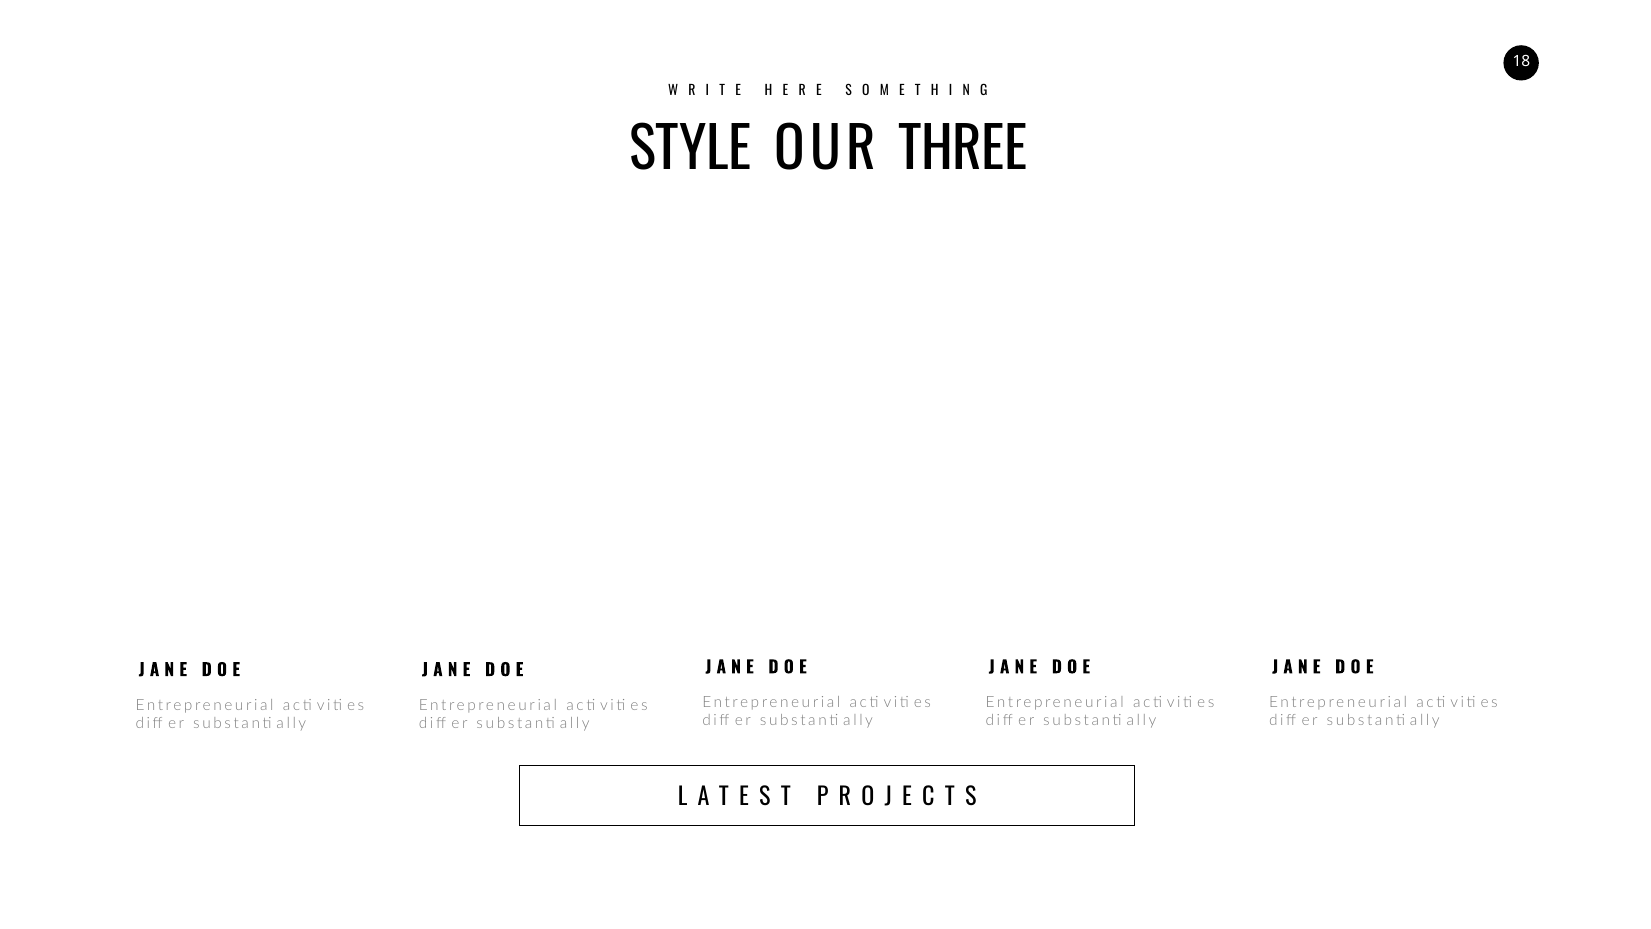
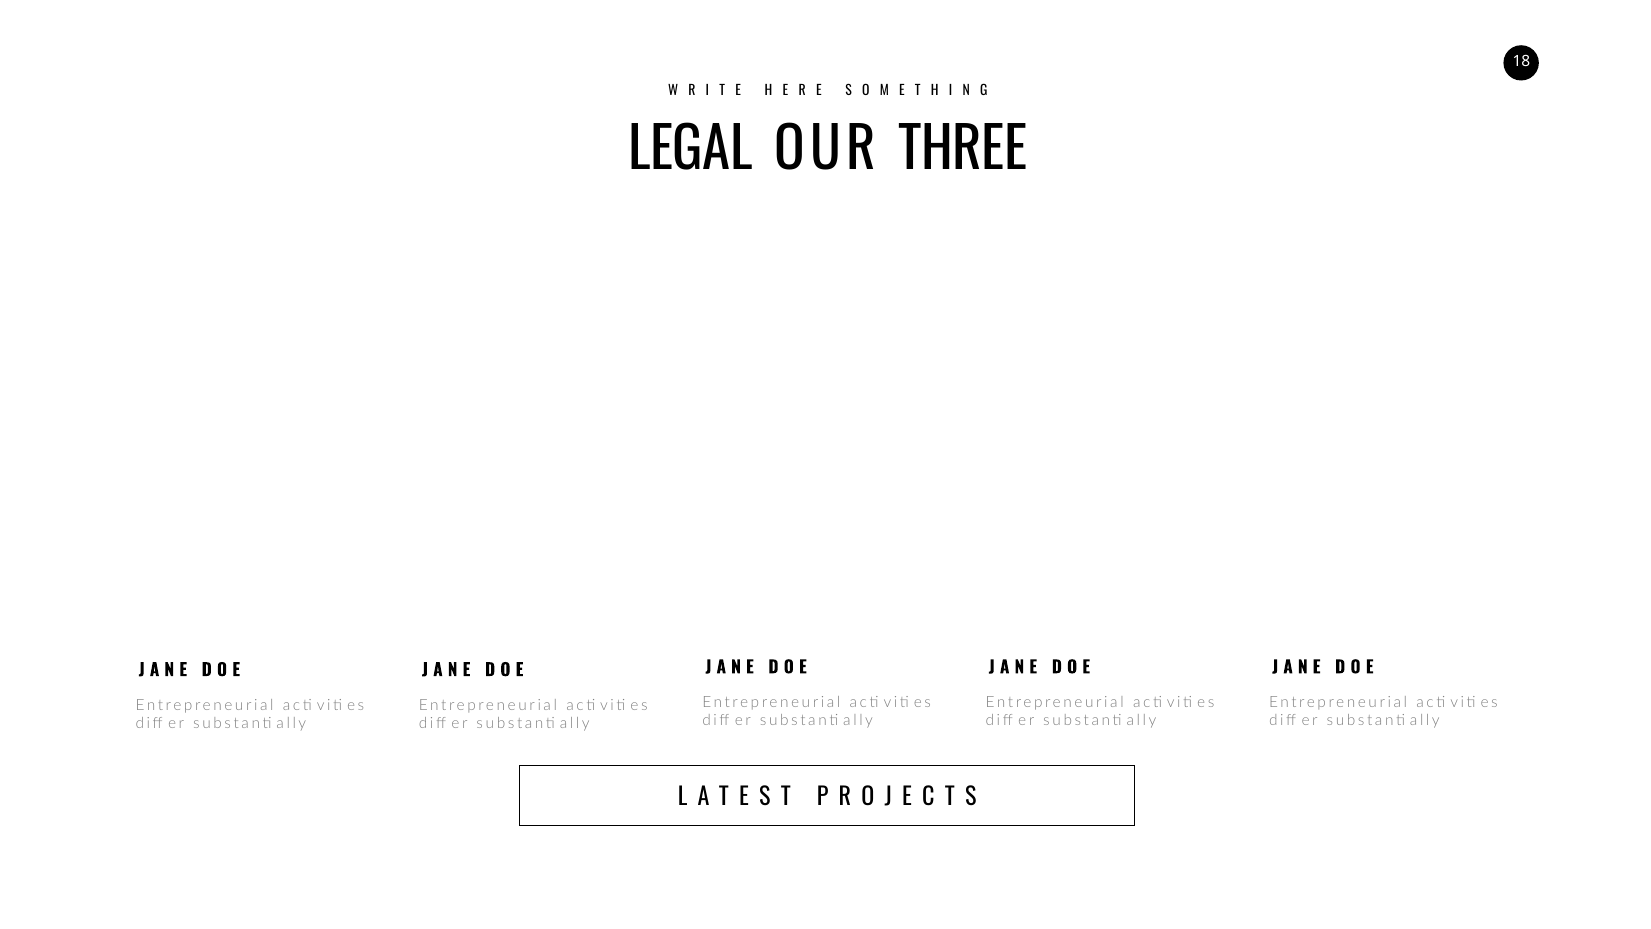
STYLE: STYLE -> LEGAL (691, 151)
